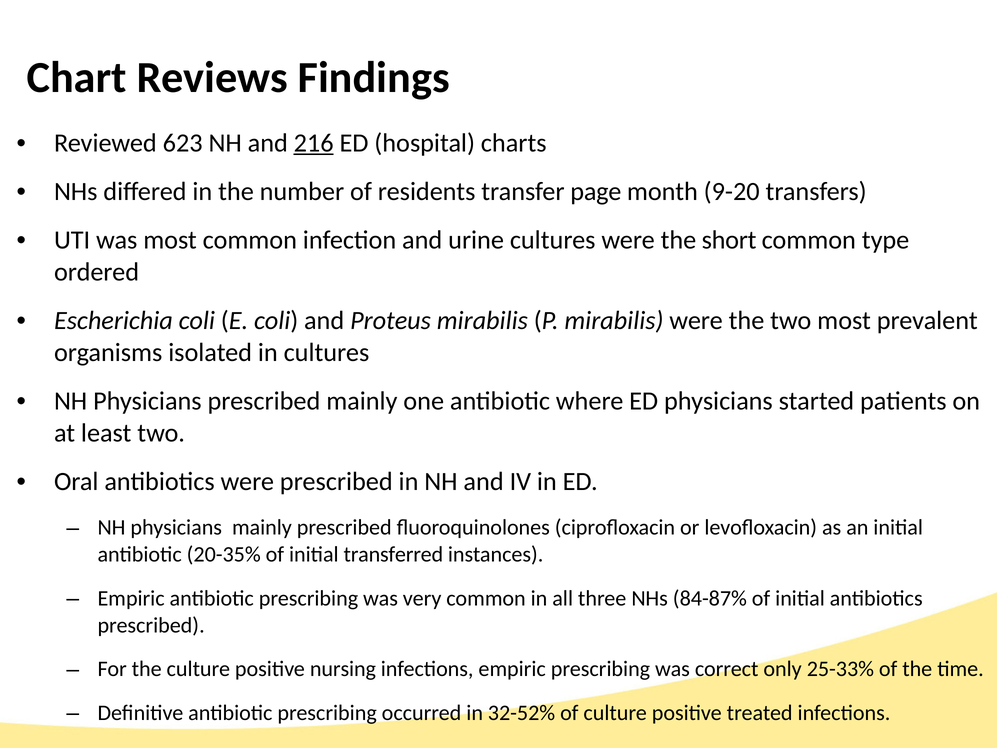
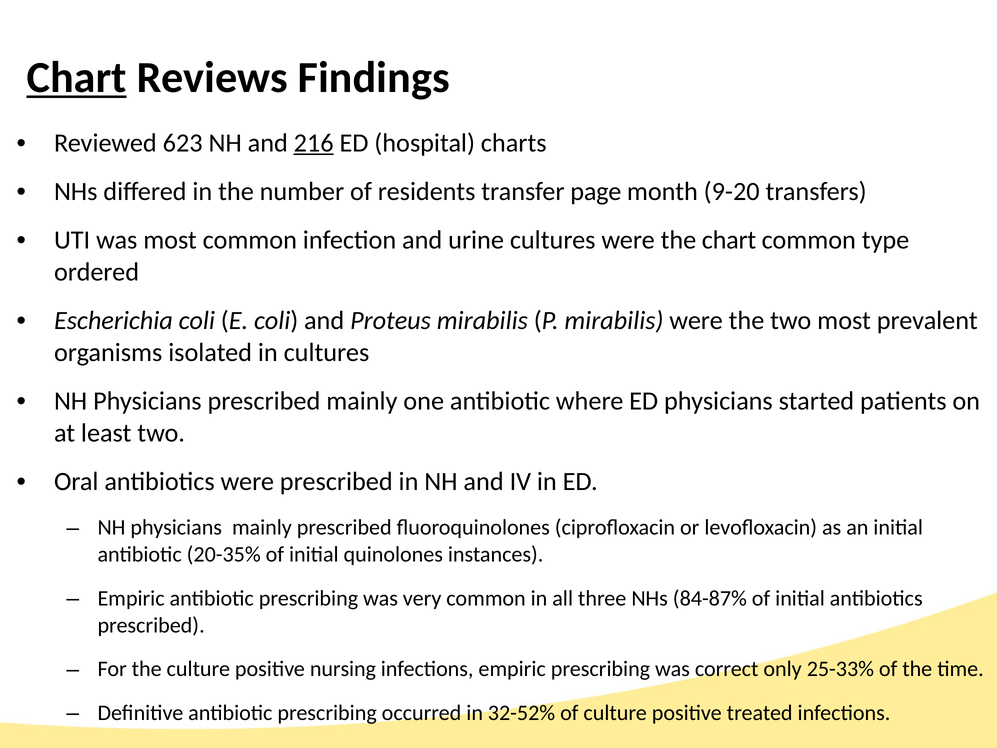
Chart underline: none -> present (77, 78)
the short: short -> chart (729, 240)
transferred: transferred -> quinolones (393, 554)
